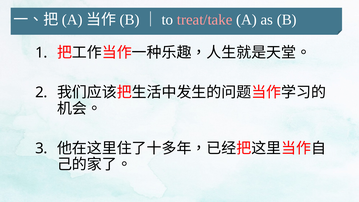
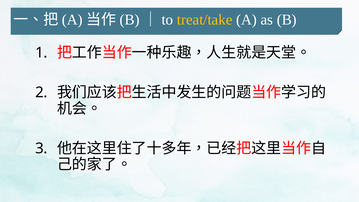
treat/take colour: pink -> yellow (205, 20)
